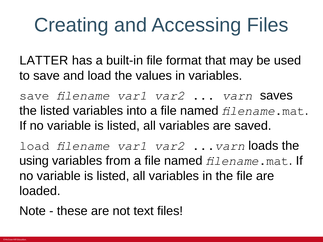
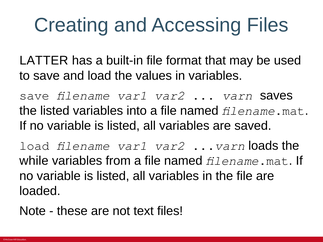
using: using -> while (34, 161)
